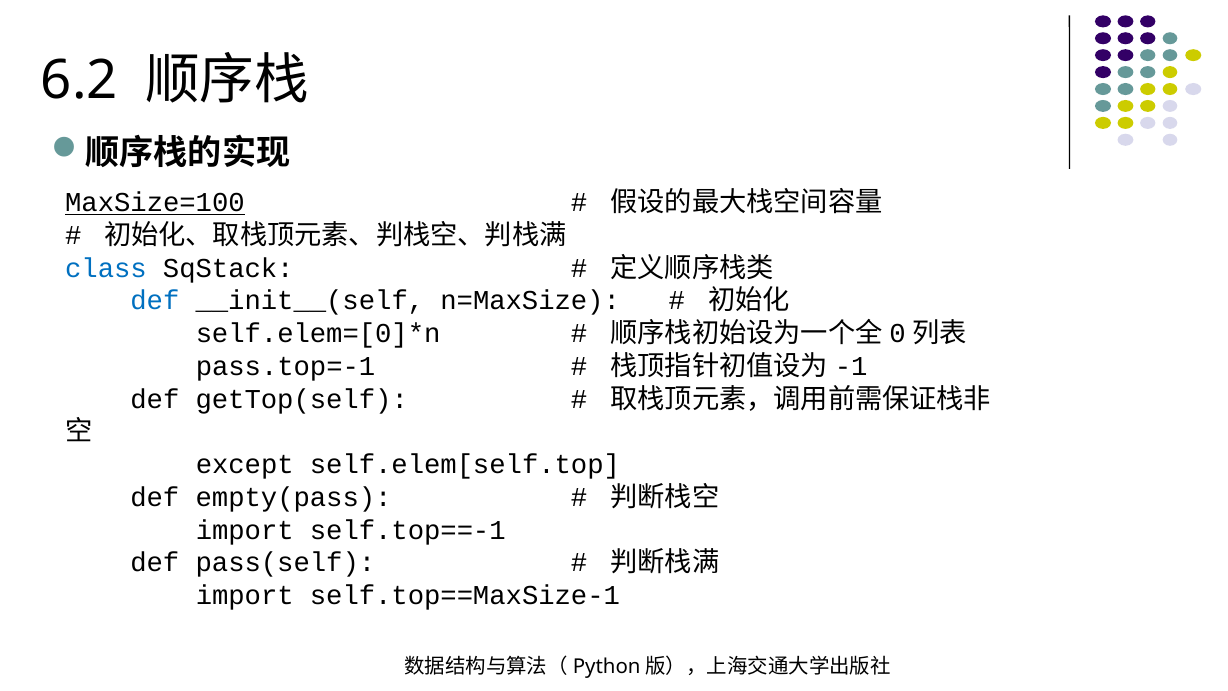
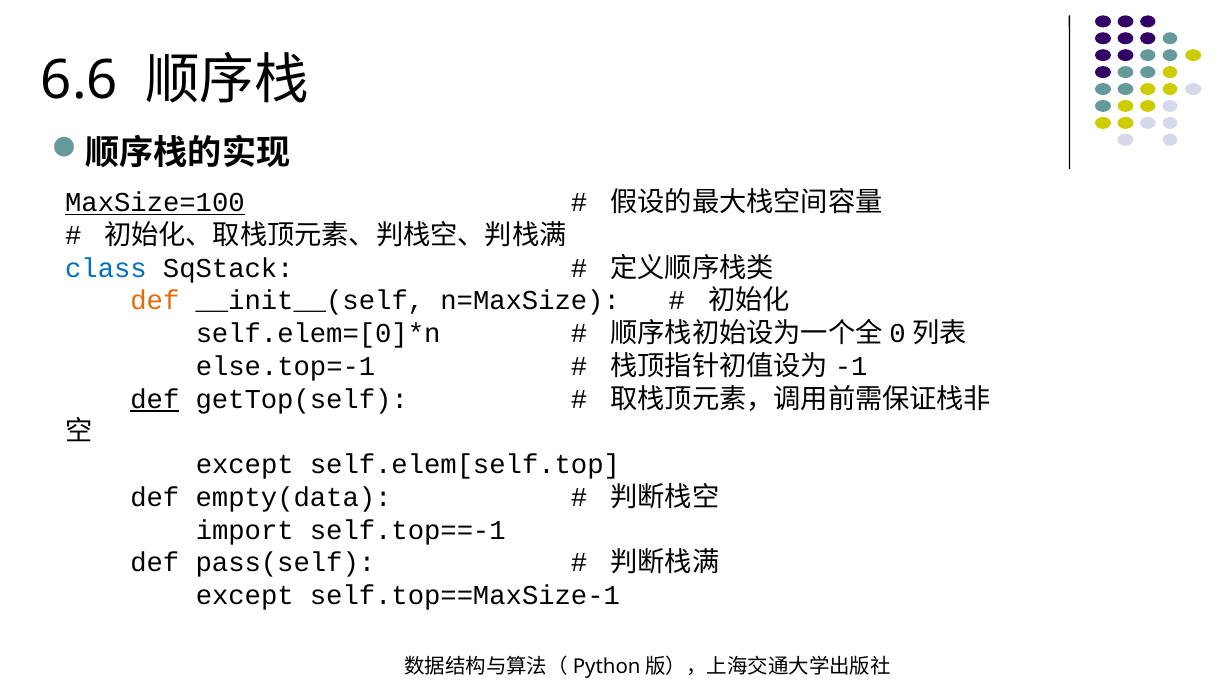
6.2: 6.2 -> 6.6 (79, 81)
def colour: blue -> orange (155, 301)
pass.top=-1: pass.top=-1 -> else.top=-1 (286, 366)
def underline: none -> present (155, 399)
empty(pass: empty(pass -> empty(data (294, 497)
import: import -> except (245, 595)
